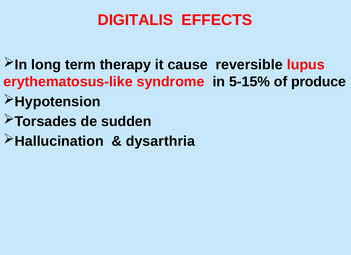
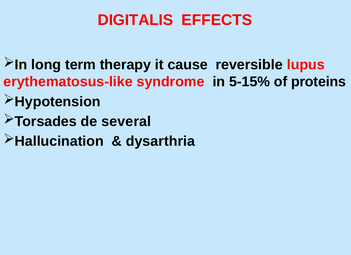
produce: produce -> proteins (319, 82)
sudden: sudden -> several (126, 122)
